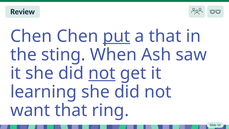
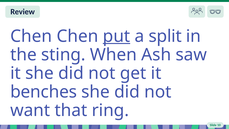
a that: that -> split (165, 36)
not underline: present -> none (102, 73)
learning: learning -> benches (44, 92)
